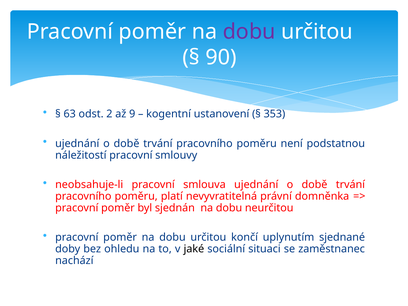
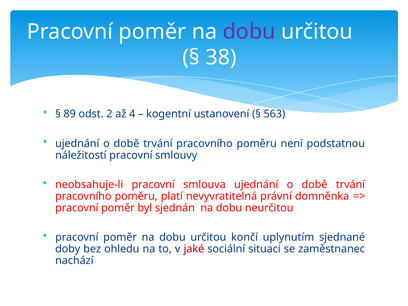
90: 90 -> 38 (221, 57)
63: 63 -> 89 (70, 114)
9: 9 -> 4 (132, 114)
353: 353 -> 563 (274, 114)
jaké colour: black -> red (194, 249)
